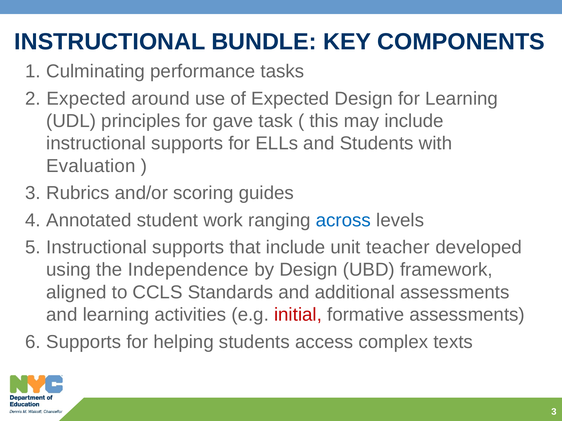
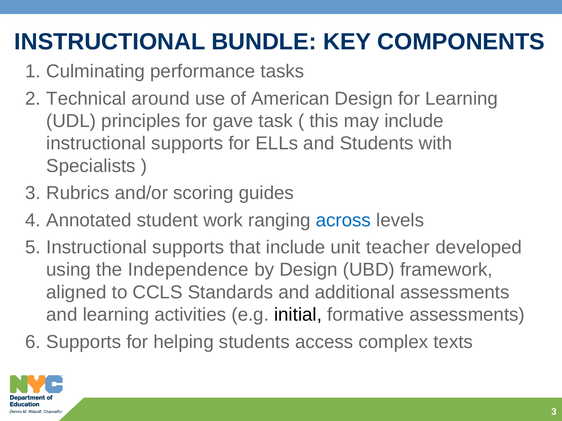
Expected: Expected -> Technical (86, 99)
of Expected: Expected -> American (290, 99)
Evaluation: Evaluation -> Specialists (91, 166)
initial colour: red -> black (298, 315)
